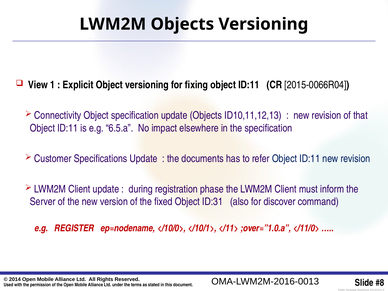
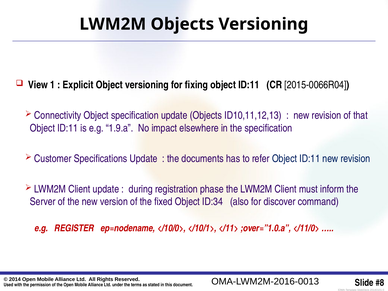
6.5.a: 6.5.a -> 1.9.a (120, 128)
ID:31: ID:31 -> ID:34 (212, 202)
